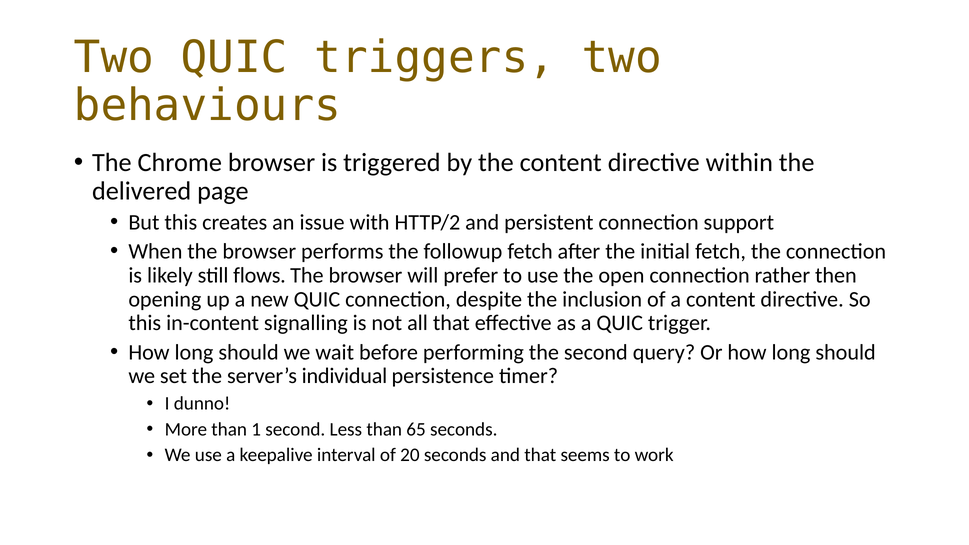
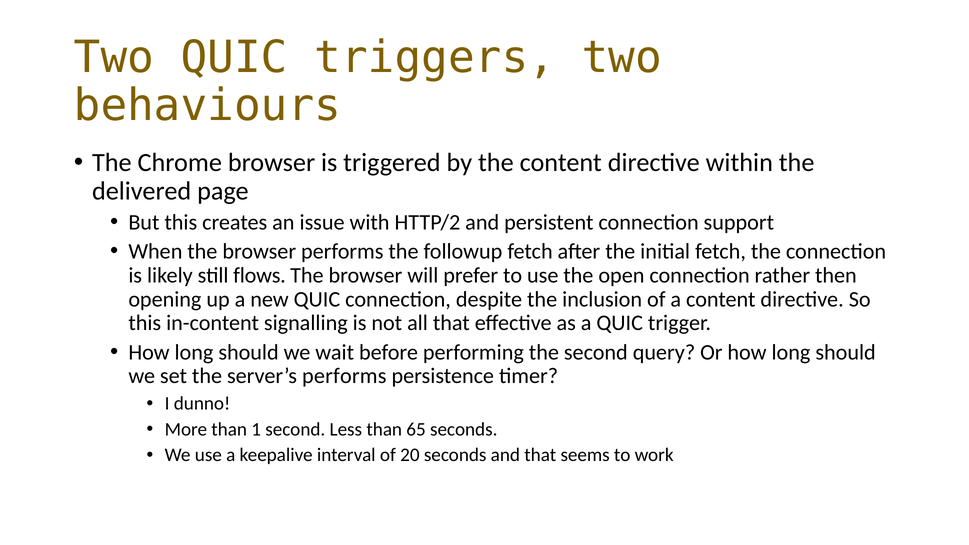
server’s individual: individual -> performs (344, 376)
